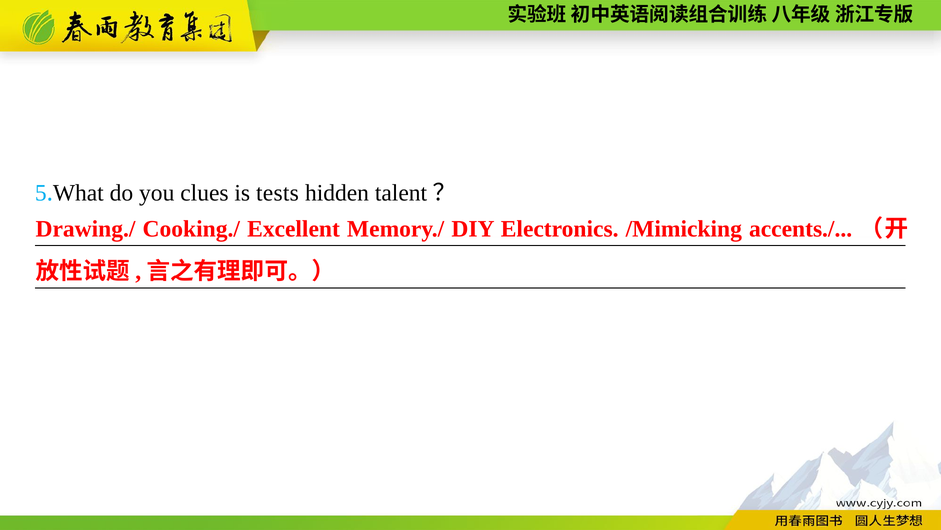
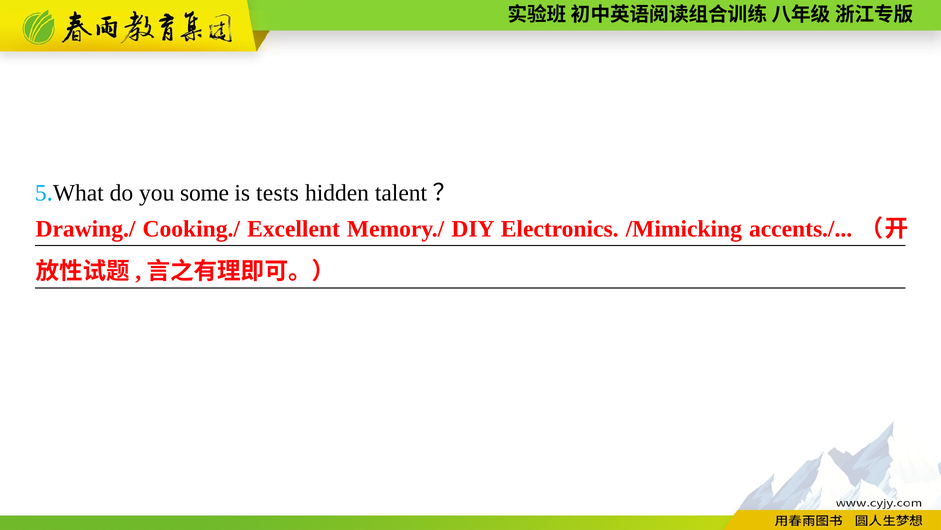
clues: clues -> some (205, 193)
